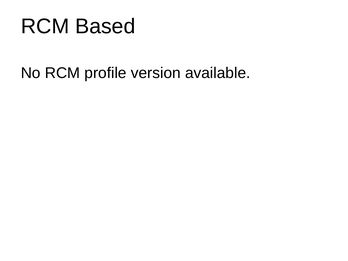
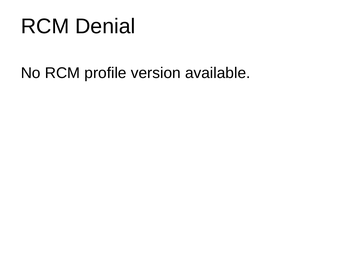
Based: Based -> Denial (105, 26)
